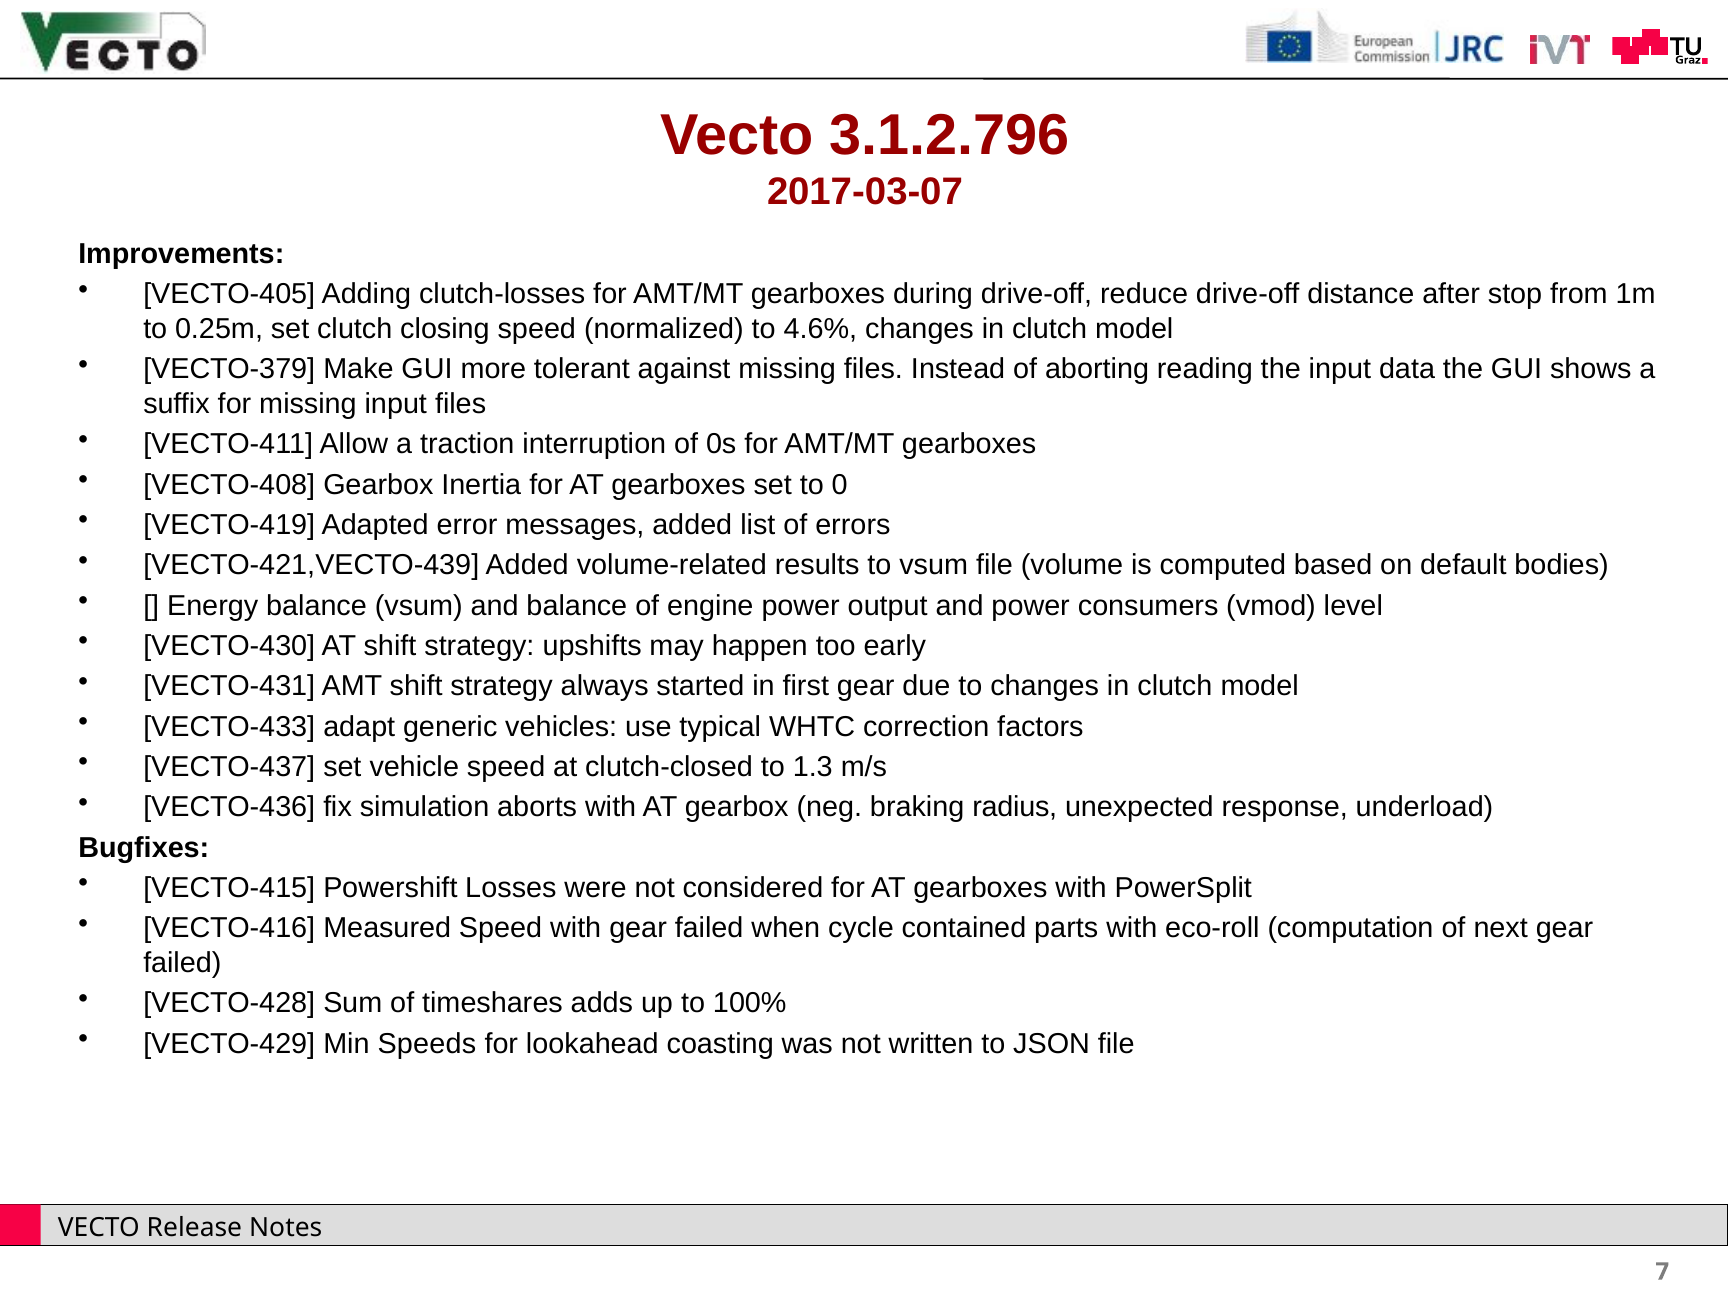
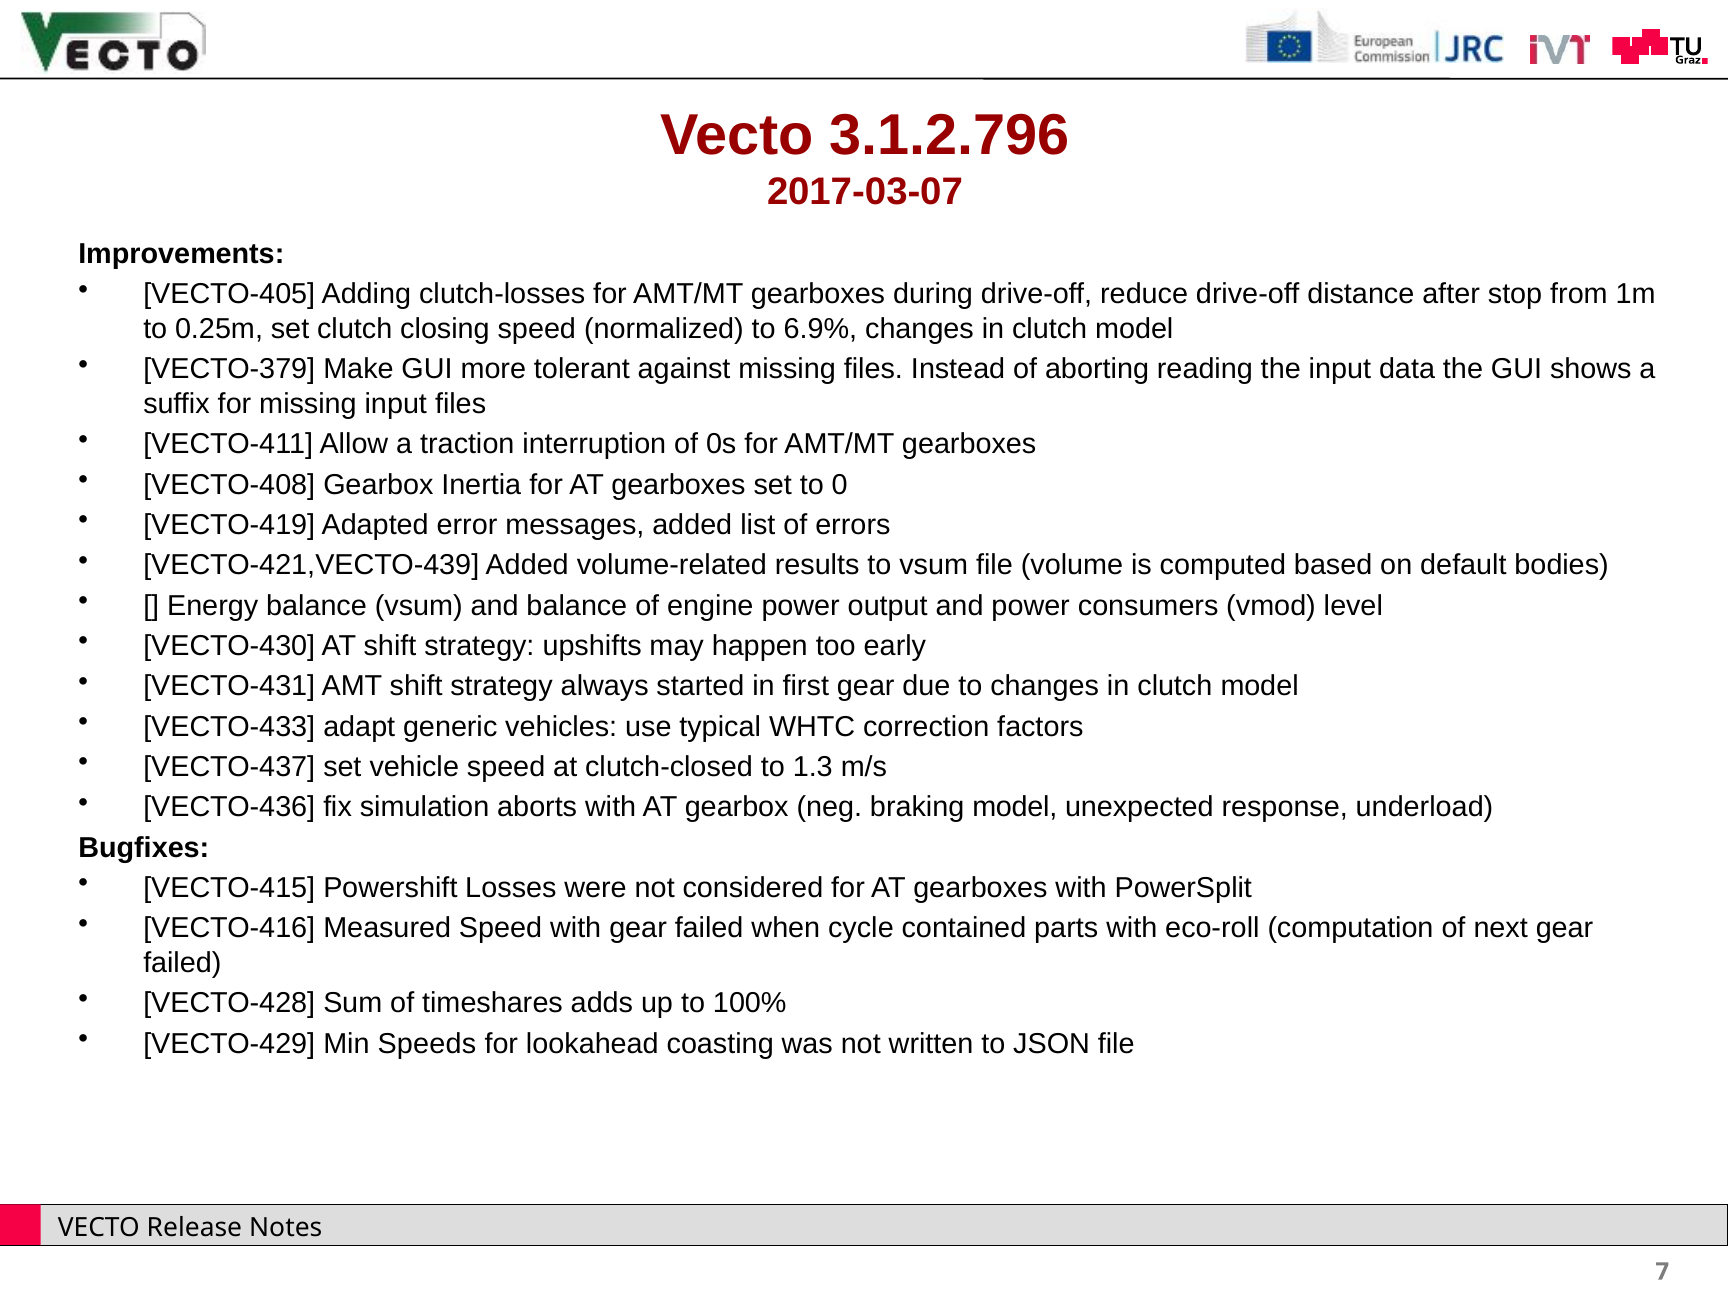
4.6%: 4.6% -> 6.9% (820, 329)
braking radius: radius -> model (1015, 807)
